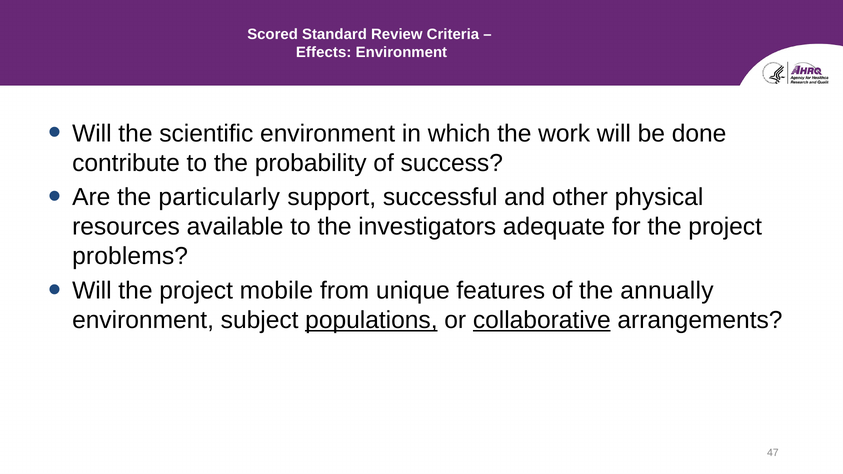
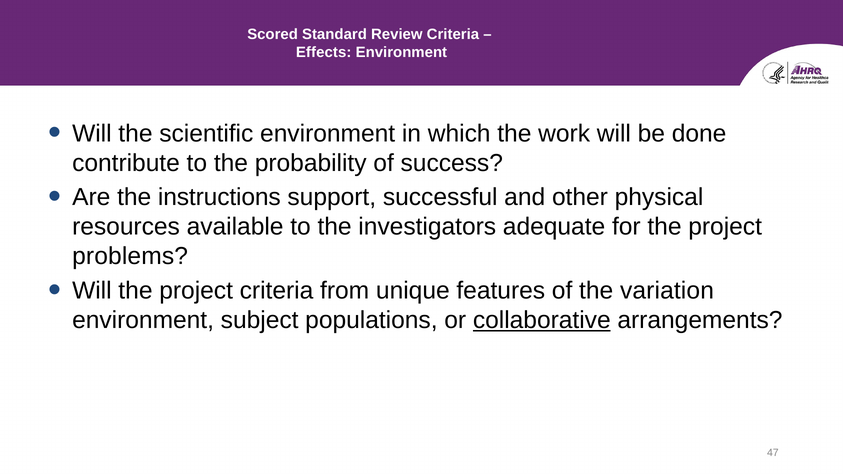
particularly: particularly -> instructions (219, 197)
project mobile: mobile -> criteria (277, 291)
annually: annually -> variation (667, 291)
populations underline: present -> none (371, 320)
